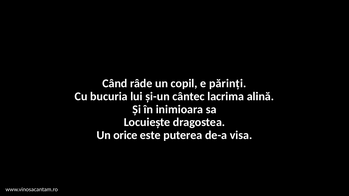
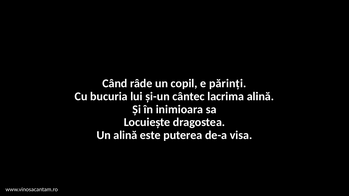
Un orice: orice -> alină (125, 135)
